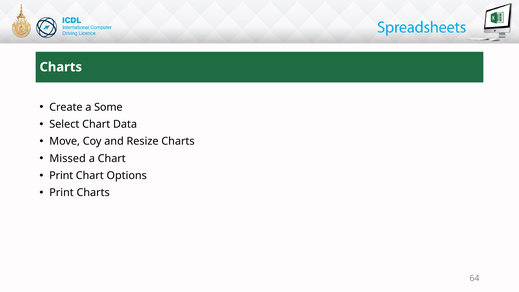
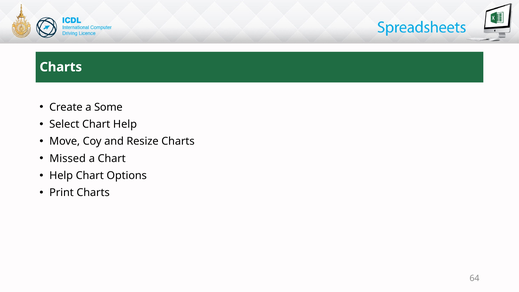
Chart Data: Data -> Help (125, 124)
Print: Print -> Help (61, 176)
